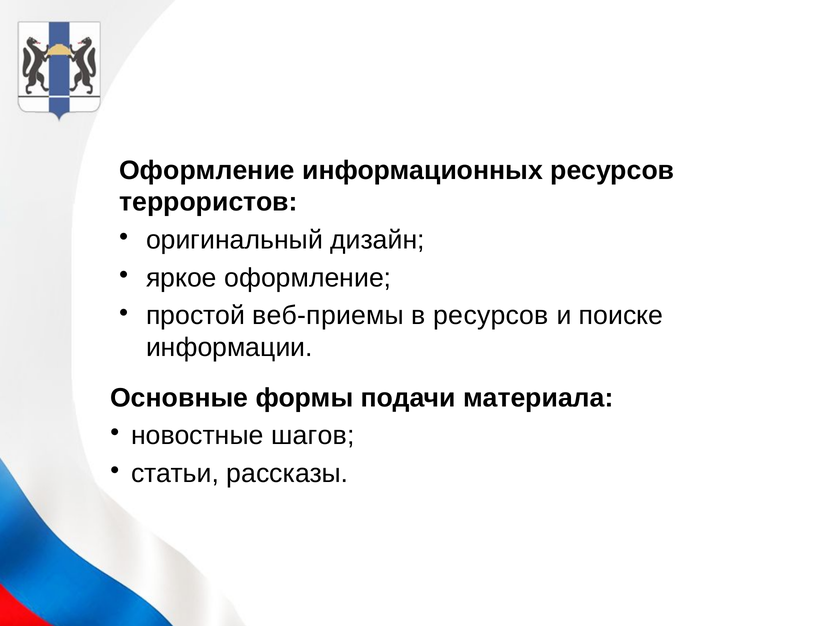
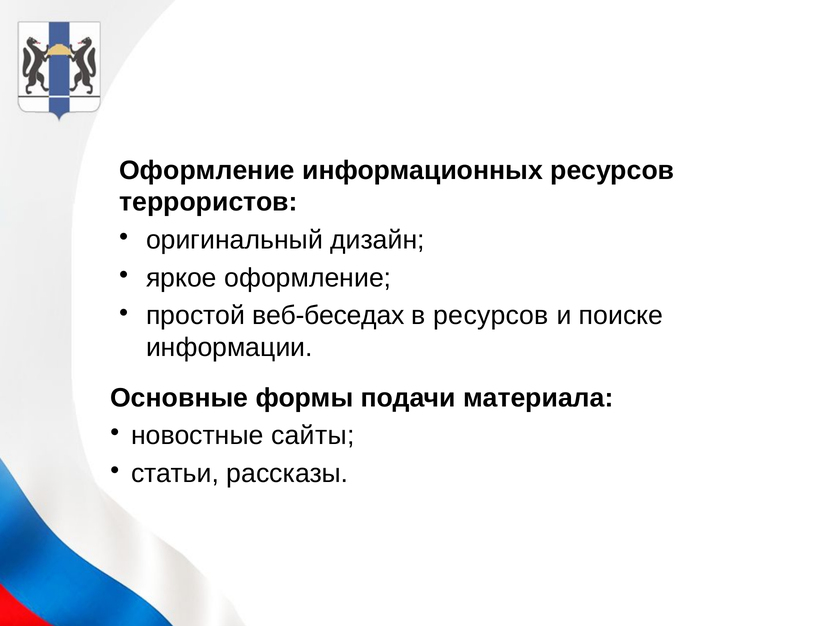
веб-приемы: веб-приемы -> веб-беседах (328, 316)
шагов: шагов -> сайты (313, 436)
